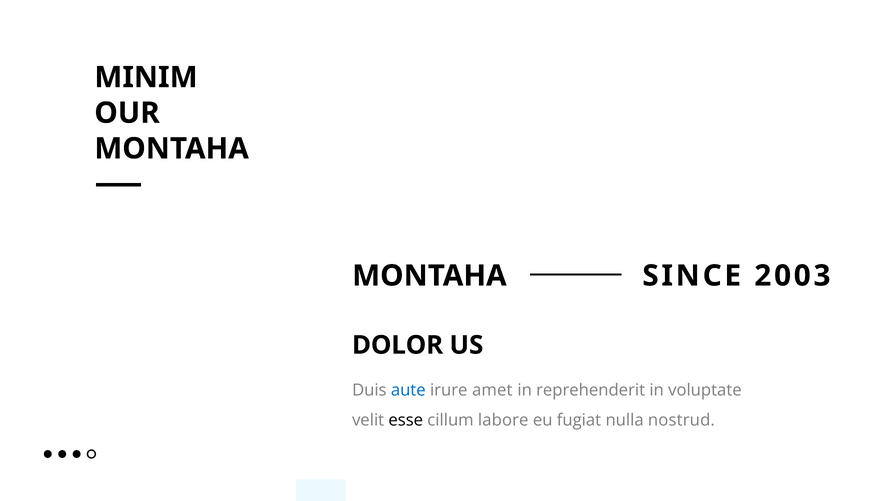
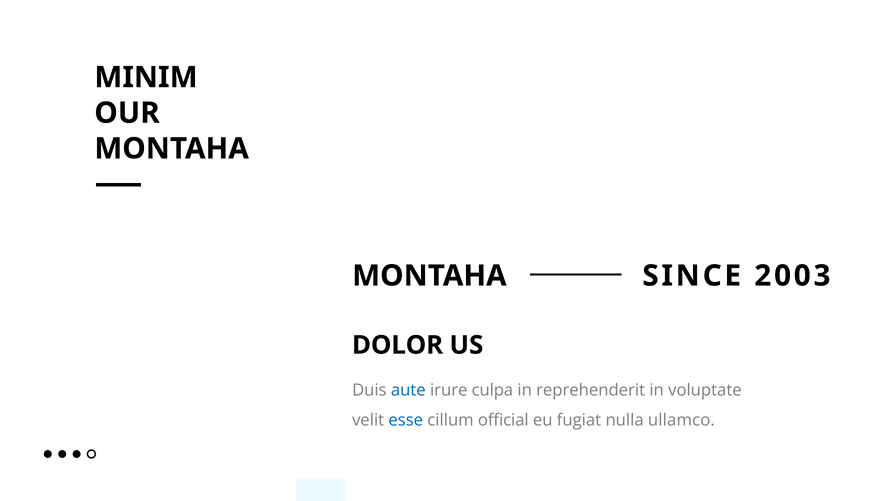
amet: amet -> culpa (492, 390)
esse colour: black -> blue (406, 420)
labore: labore -> official (503, 420)
nostrud: nostrud -> ullamco (681, 420)
